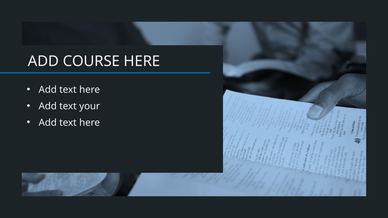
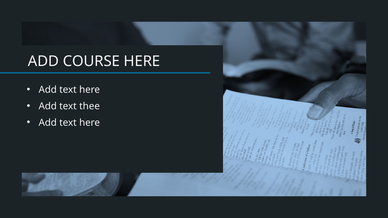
your: your -> thee (90, 106)
